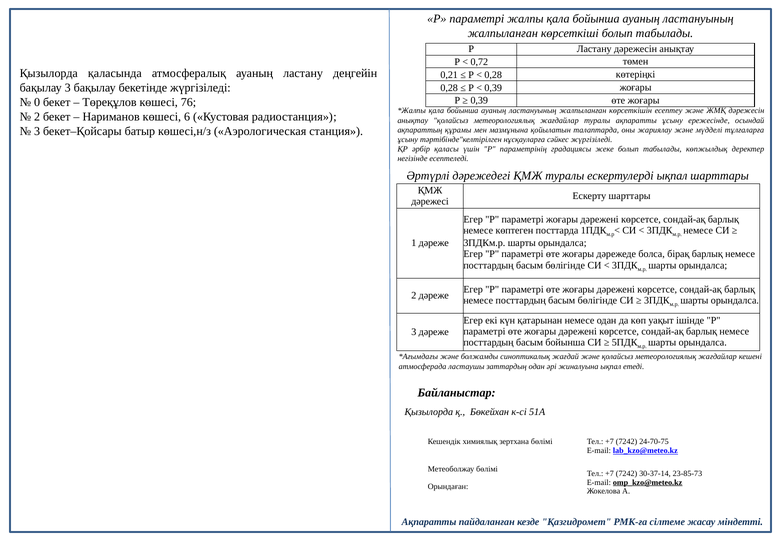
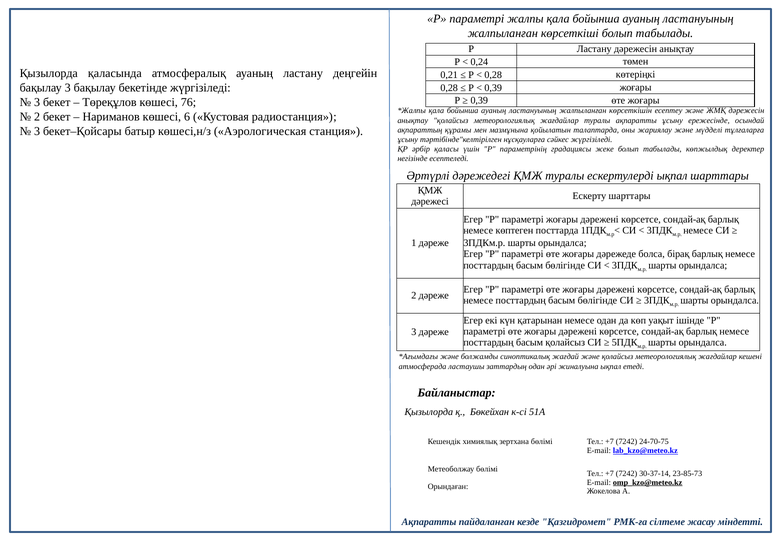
0,72: 0,72 -> 0,24 (479, 62)
0: 0 -> 3 (37, 102)
басым бойынша: бойынша -> қолайсыз (565, 342)
